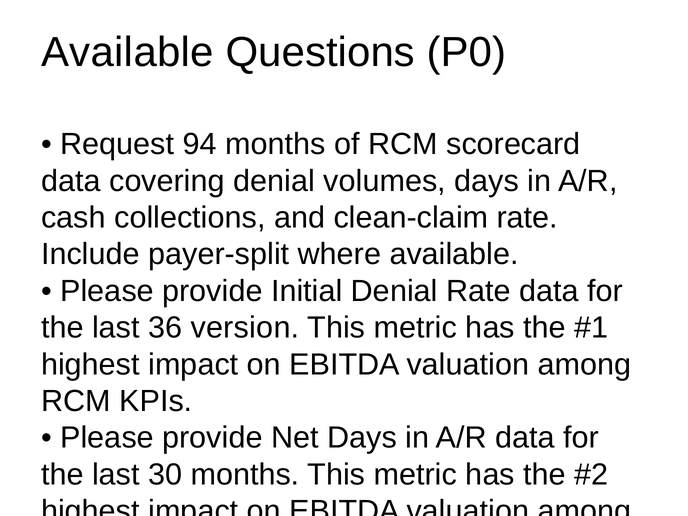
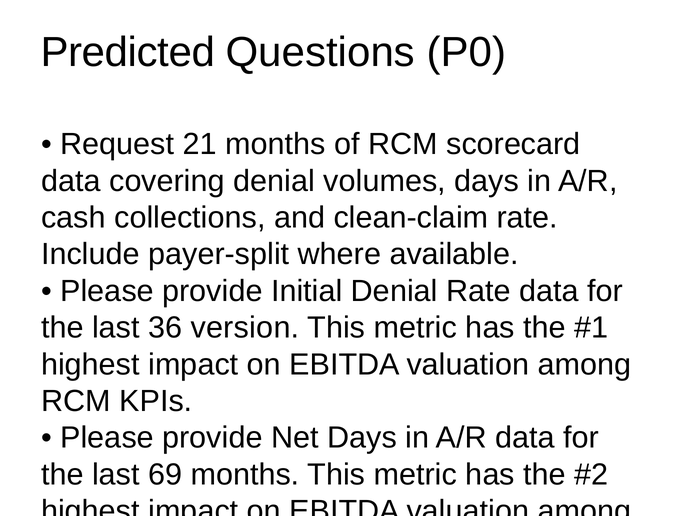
Available: Available -> Predicted (128, 52)
94: 94 -> 21 (200, 144)
30: 30 -> 69 (165, 475)
